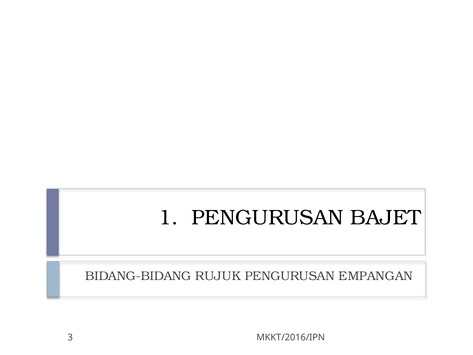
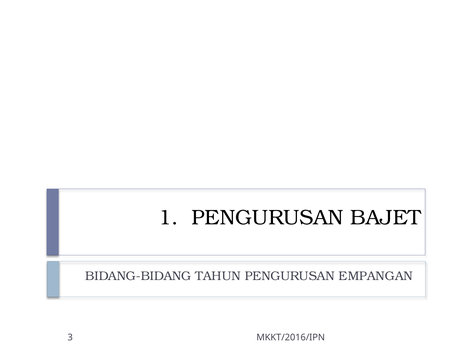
RUJUK: RUJUK -> TAHUN (218, 276)
